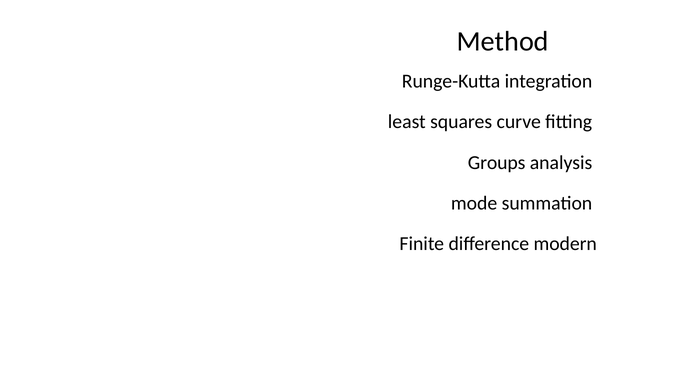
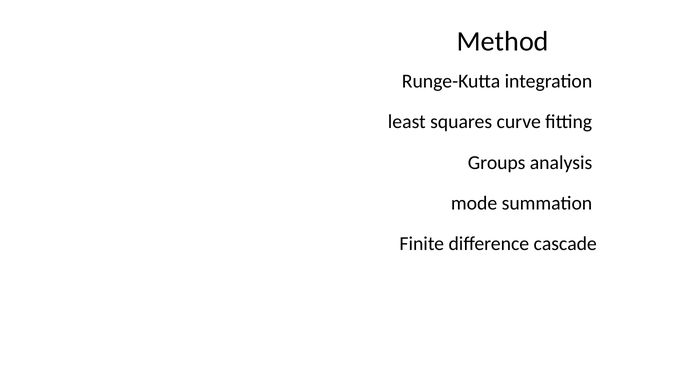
modern: modern -> cascade (565, 244)
